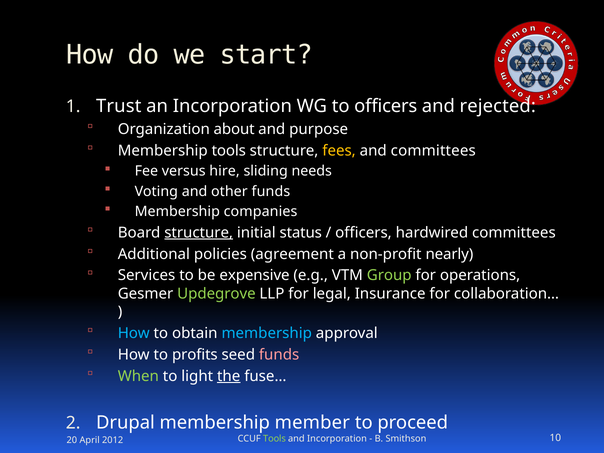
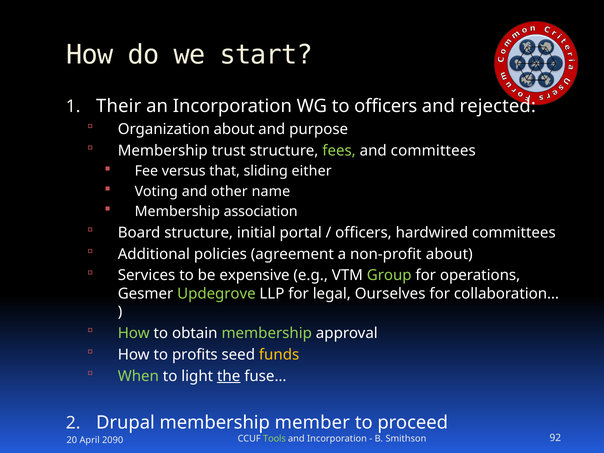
Trust: Trust -> Their (119, 106)
Membership tools: tools -> trust (229, 151)
fees colour: yellow -> light green (339, 151)
hire: hire -> that (225, 171)
needs: needs -> either (312, 171)
other funds: funds -> name (271, 191)
companies: companies -> association (261, 212)
structure underline: present -> none (199, 233)
status: status -> portal (301, 233)
non-profit nearly: nearly -> about (449, 254)
Insurance: Insurance -> Ourselves (390, 294)
How colour: light blue -> light green (134, 333)
membership colour: light blue -> light green (267, 333)
funds colour: pink -> yellow (279, 355)
10: 10 -> 92 (555, 438)
2012: 2012 -> 2090 (113, 440)
